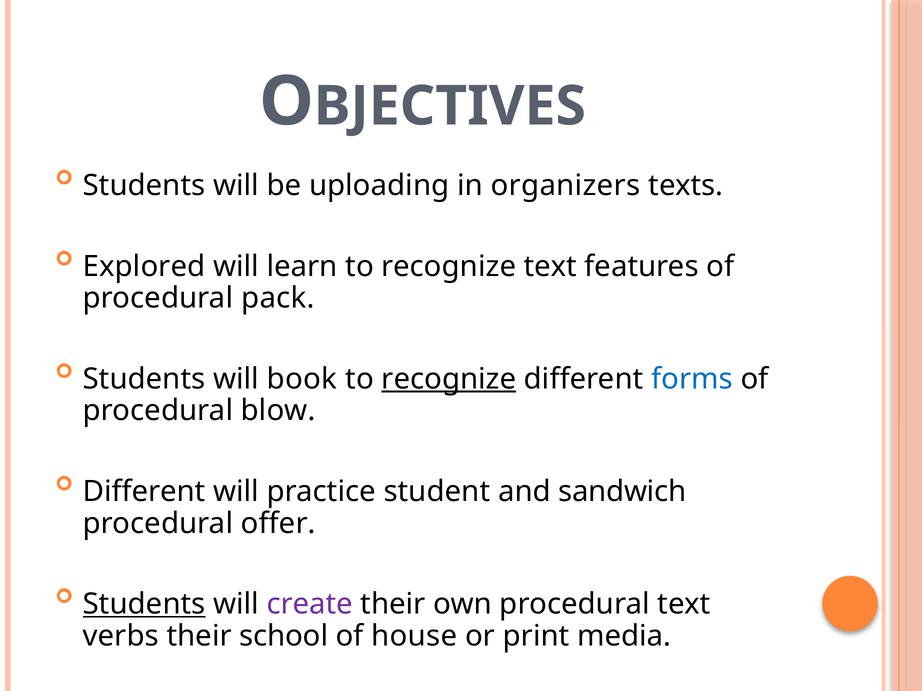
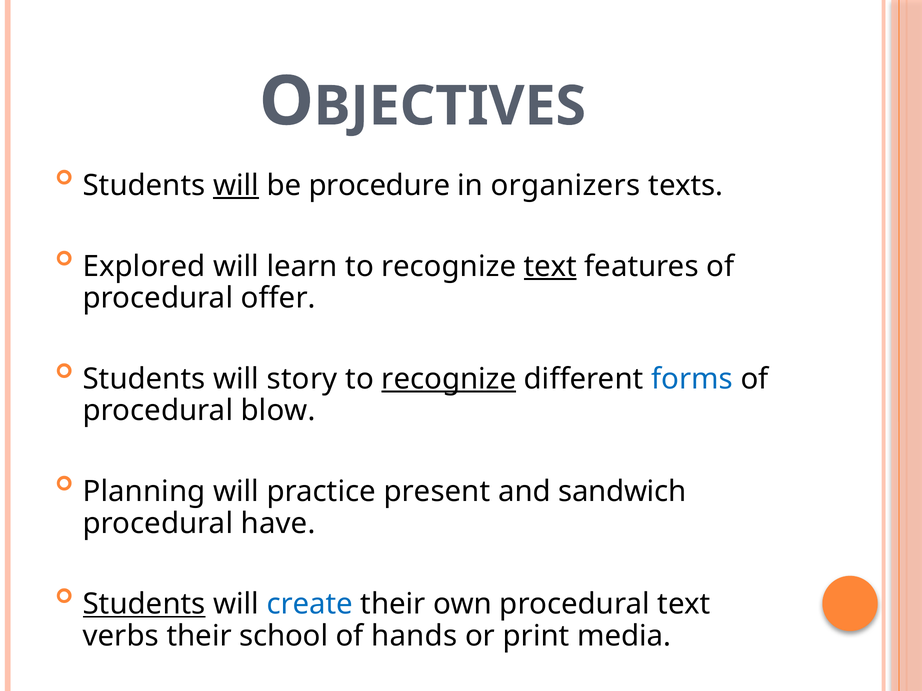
will underline: none -> present (236, 186)
uploading: uploading -> procedure (379, 186)
text underline: none -> present (550, 267)
pack: pack -> offer (278, 298)
book: book -> story (302, 379)
Different: Different -> Planning (144, 492)
student: student -> present (437, 492)
offer: offer -> have (278, 524)
create colour: purple -> blue (310, 605)
house: house -> hands (414, 636)
